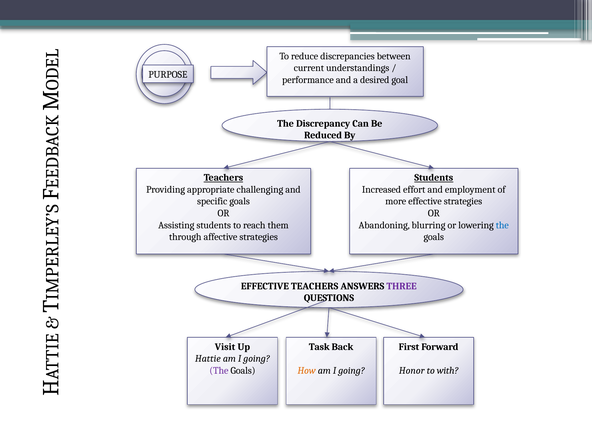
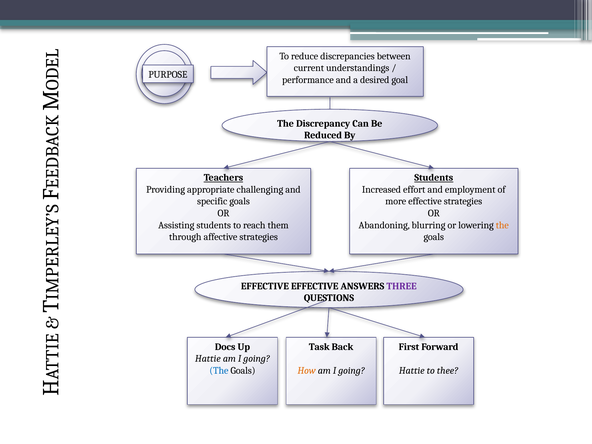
the colour: blue -> orange (502, 225)
EFFECTIVE TEACHERS: TEACHERS -> EFFECTIVE (315, 286)
Visit: Visit -> Docs (225, 347)
The colour: purple -> blue (219, 370)
Honor: Honor -> Hattie (412, 370)
with: with -> thee (448, 370)
